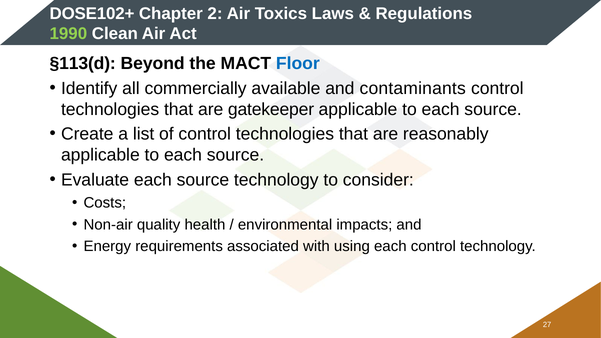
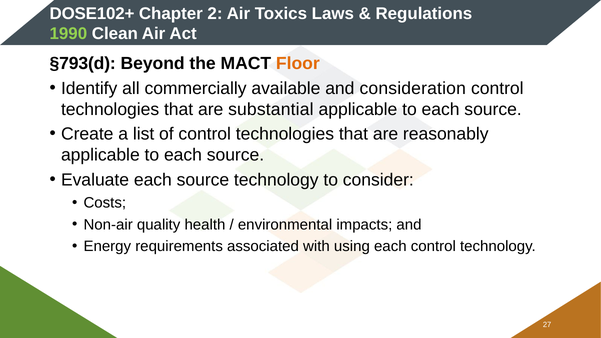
§113(d: §113(d -> §793(d (83, 64)
Floor colour: blue -> orange (298, 64)
contaminants: contaminants -> consideration (413, 88)
gatekeeper: gatekeeper -> substantial (271, 109)
